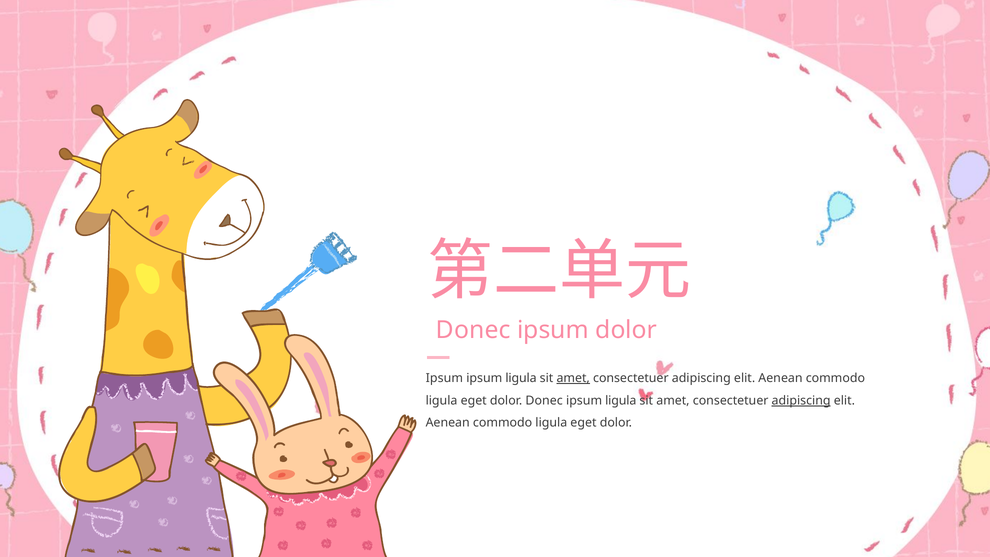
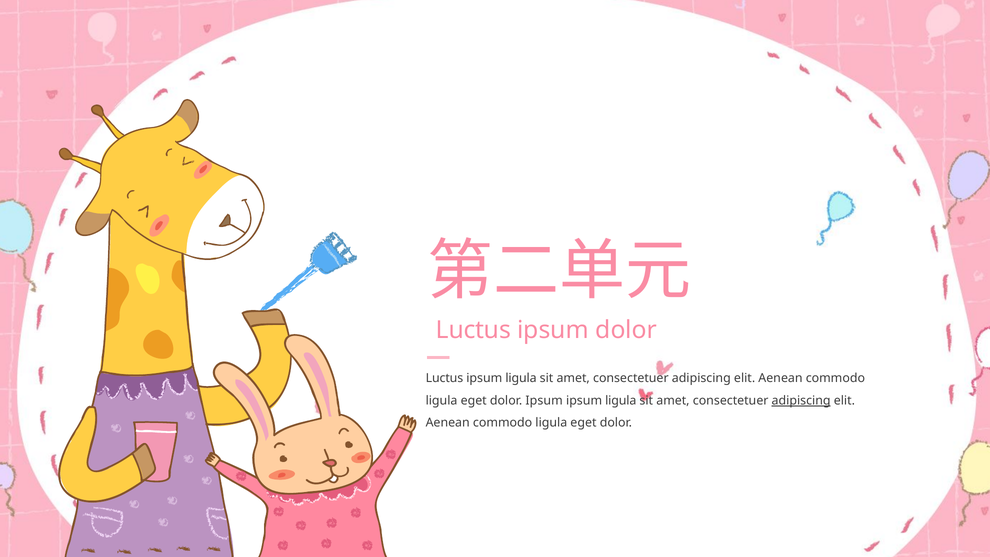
Donec: Donec -> Luctus (473, 330)
Ipsum: Ipsum -> Luctus (444, 378)
amet underline: present -> none (573, 378)
dolor Donec: Donec -> Ipsum (544, 400)
